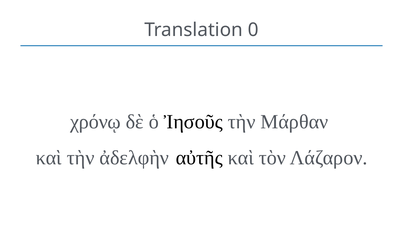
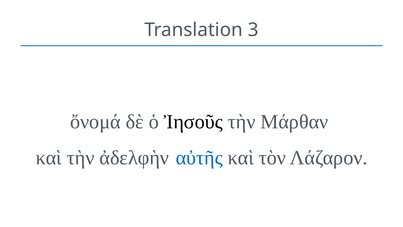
0: 0 -> 3 (253, 30)
χρόνῳ: χρόνῳ -> ὄνομά (95, 122)
αὐτῆς colour: black -> blue (199, 158)
